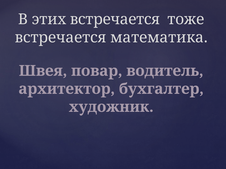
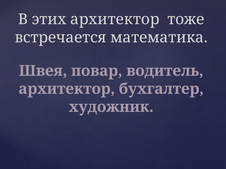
этих встречается: встречается -> архитектор (115, 19)
